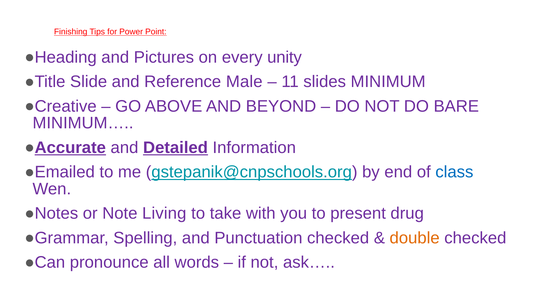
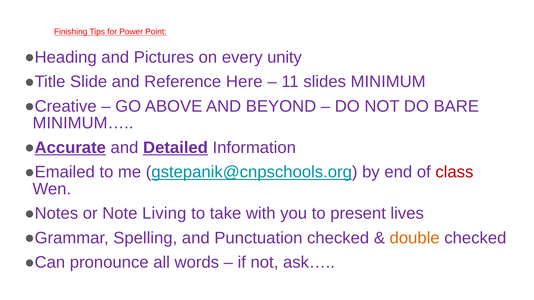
Male: Male -> Here (244, 82)
class colour: blue -> red (454, 172)
drug: drug -> lives (407, 214)
